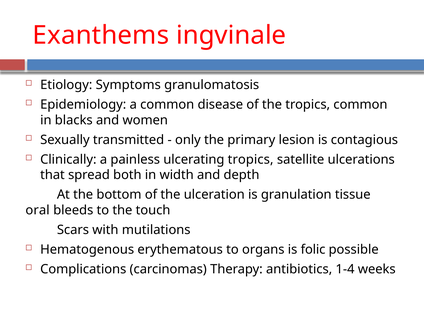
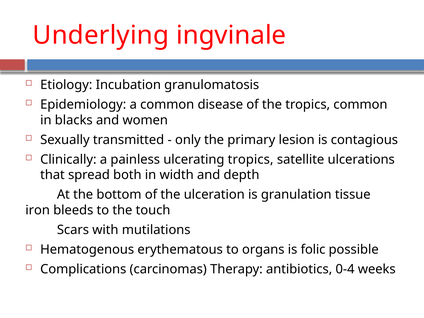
Exanthems: Exanthems -> Underlying (101, 35)
Symptoms: Symptoms -> Incubation (128, 85)
oral: oral -> iron (38, 210)
1-4: 1-4 -> 0-4 (345, 269)
